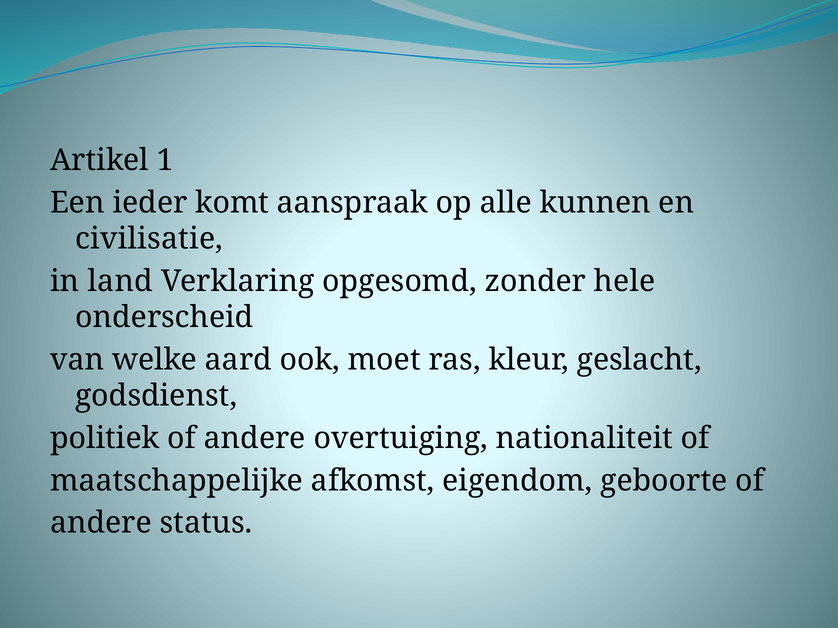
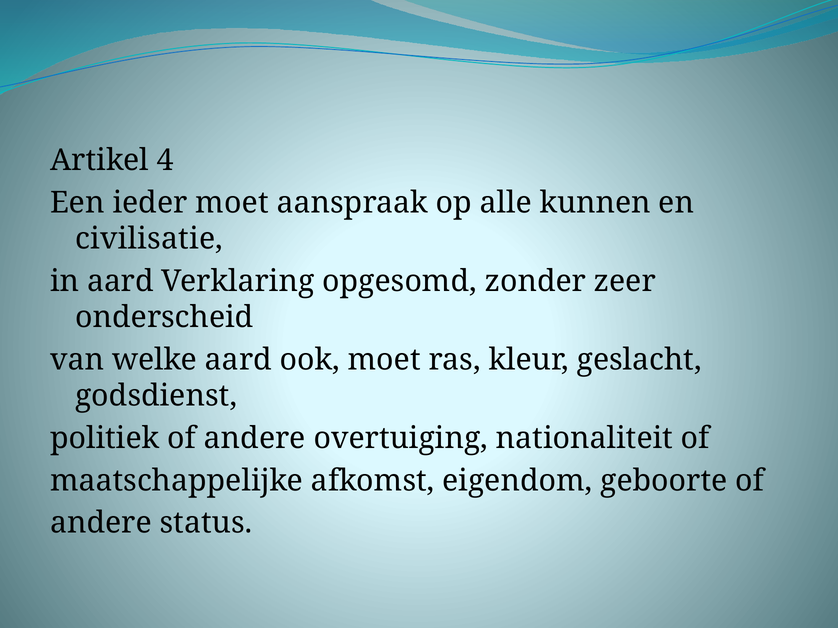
1: 1 -> 4 (165, 160)
ieder komt: komt -> moet (232, 203)
in land: land -> aard (120, 281)
hele: hele -> zeer (625, 281)
